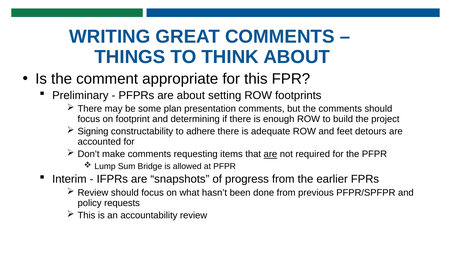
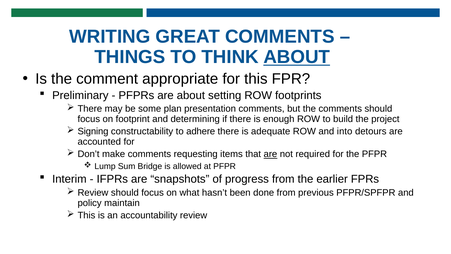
ABOUT underline: none -> present (297, 57)
feet: feet -> into (345, 131)
requests: requests -> maintain (122, 203)
